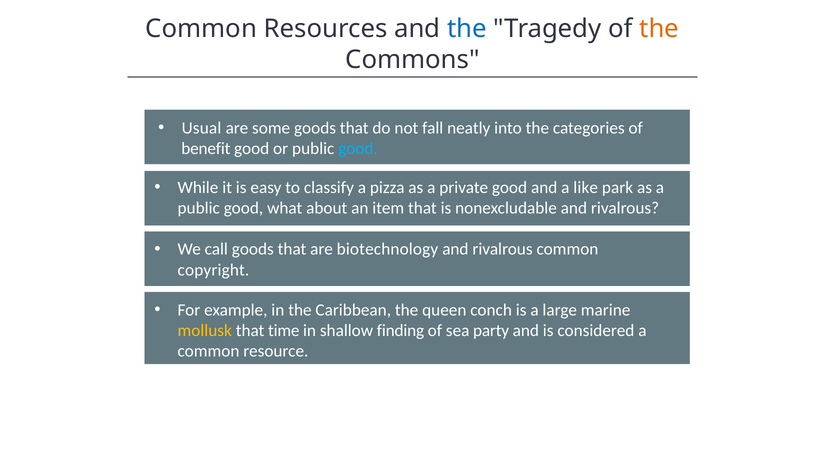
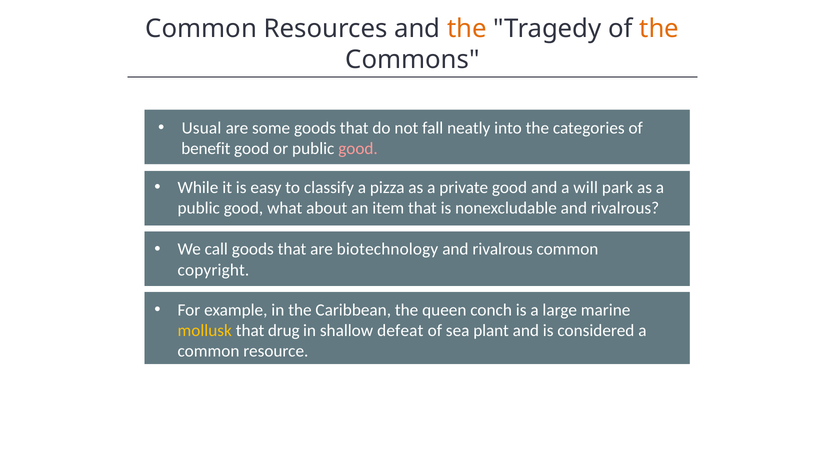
the colour: blue -> orange (467, 29)
good colour: light blue -> pink (358, 149)
like: like -> will (586, 188)
time: time -> drug (284, 331)
finding: finding -> defeat (400, 331)
party: party -> plant (491, 331)
